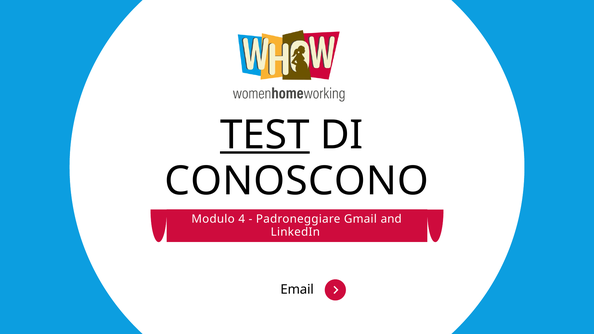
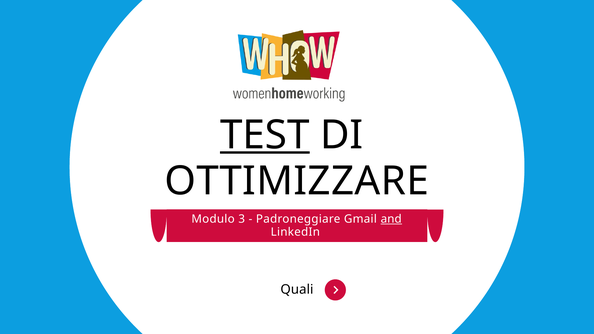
CONOSCONO: CONOSCONO -> OTTIMIZZARE (297, 181)
4: 4 -> 3 (242, 219)
and underline: none -> present (391, 219)
Email: Email -> Quali (297, 290)
